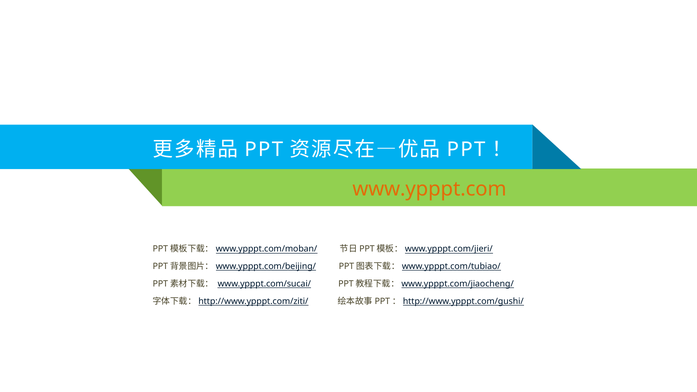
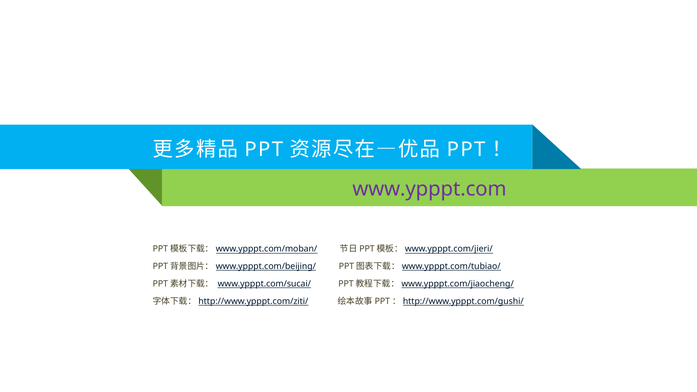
www.ypppt.com colour: orange -> purple (429, 189)
